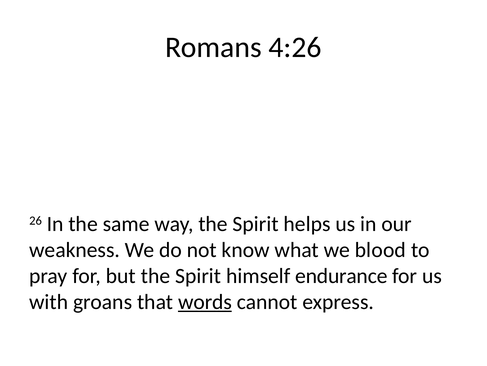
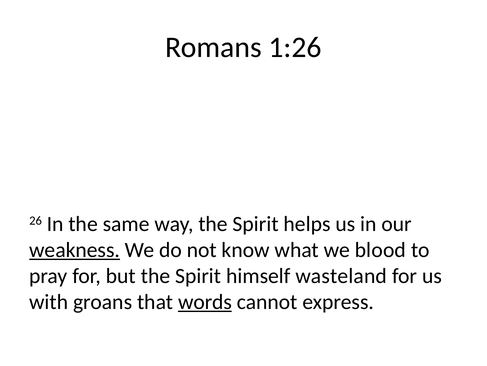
4:26: 4:26 -> 1:26 (295, 47)
weakness underline: none -> present (75, 250)
endurance: endurance -> wasteland (341, 276)
